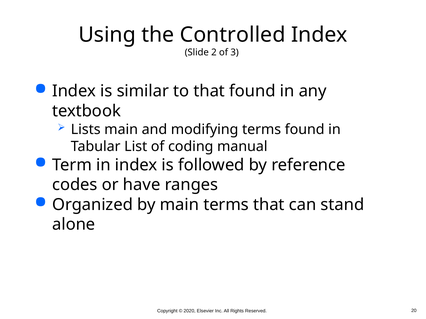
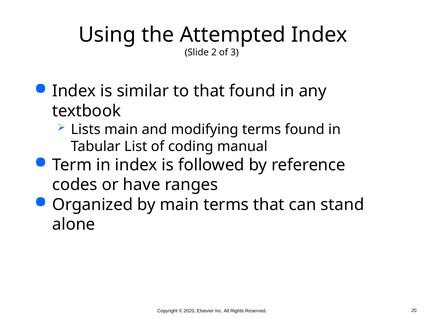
Controlled: Controlled -> Attempted (233, 35)
